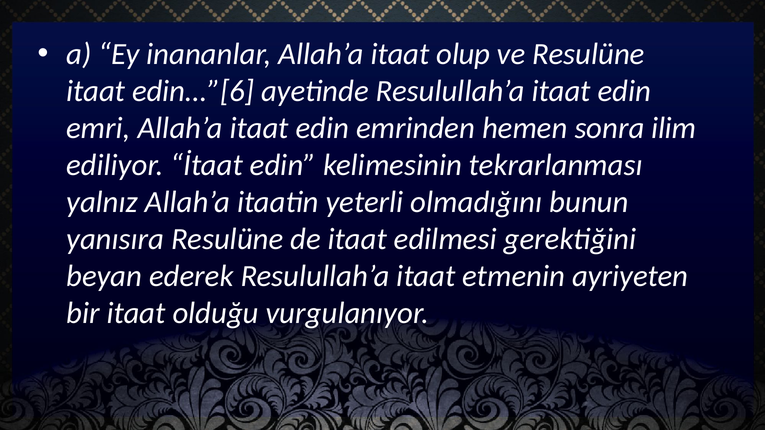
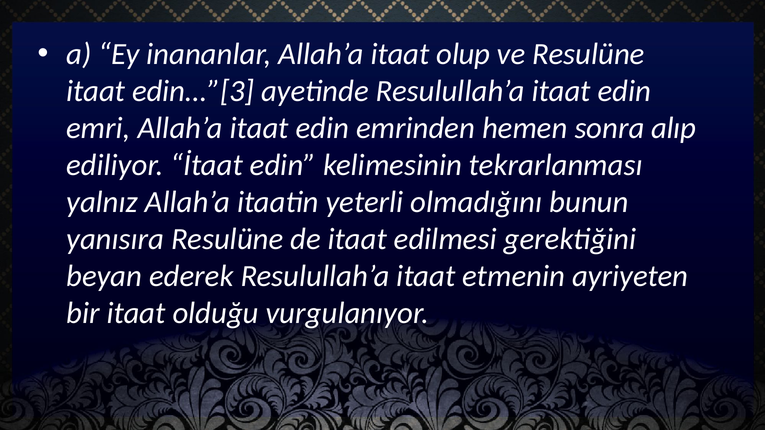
edin...”[6: edin...”[6 -> edin...”[3 (193, 91)
ilim: ilim -> alıp (674, 128)
